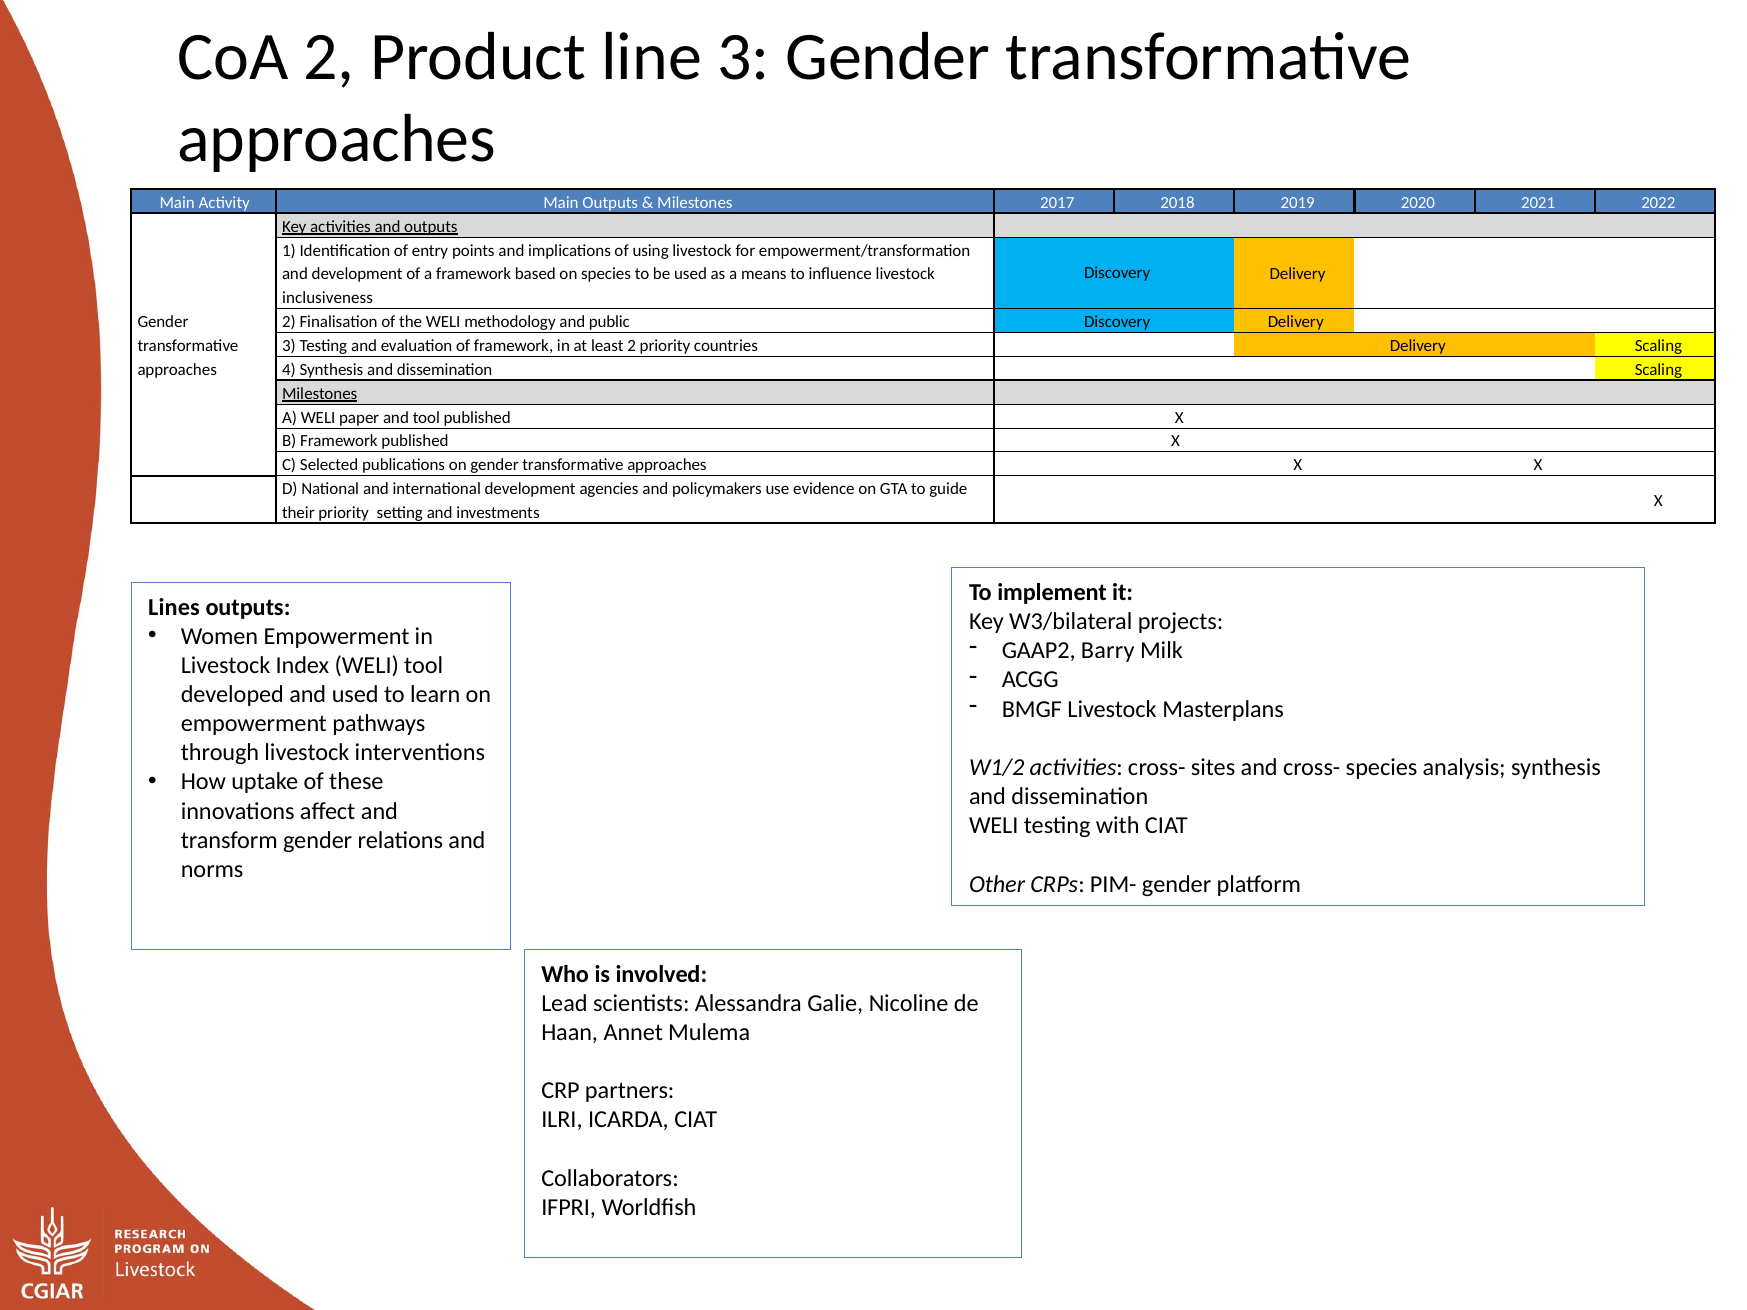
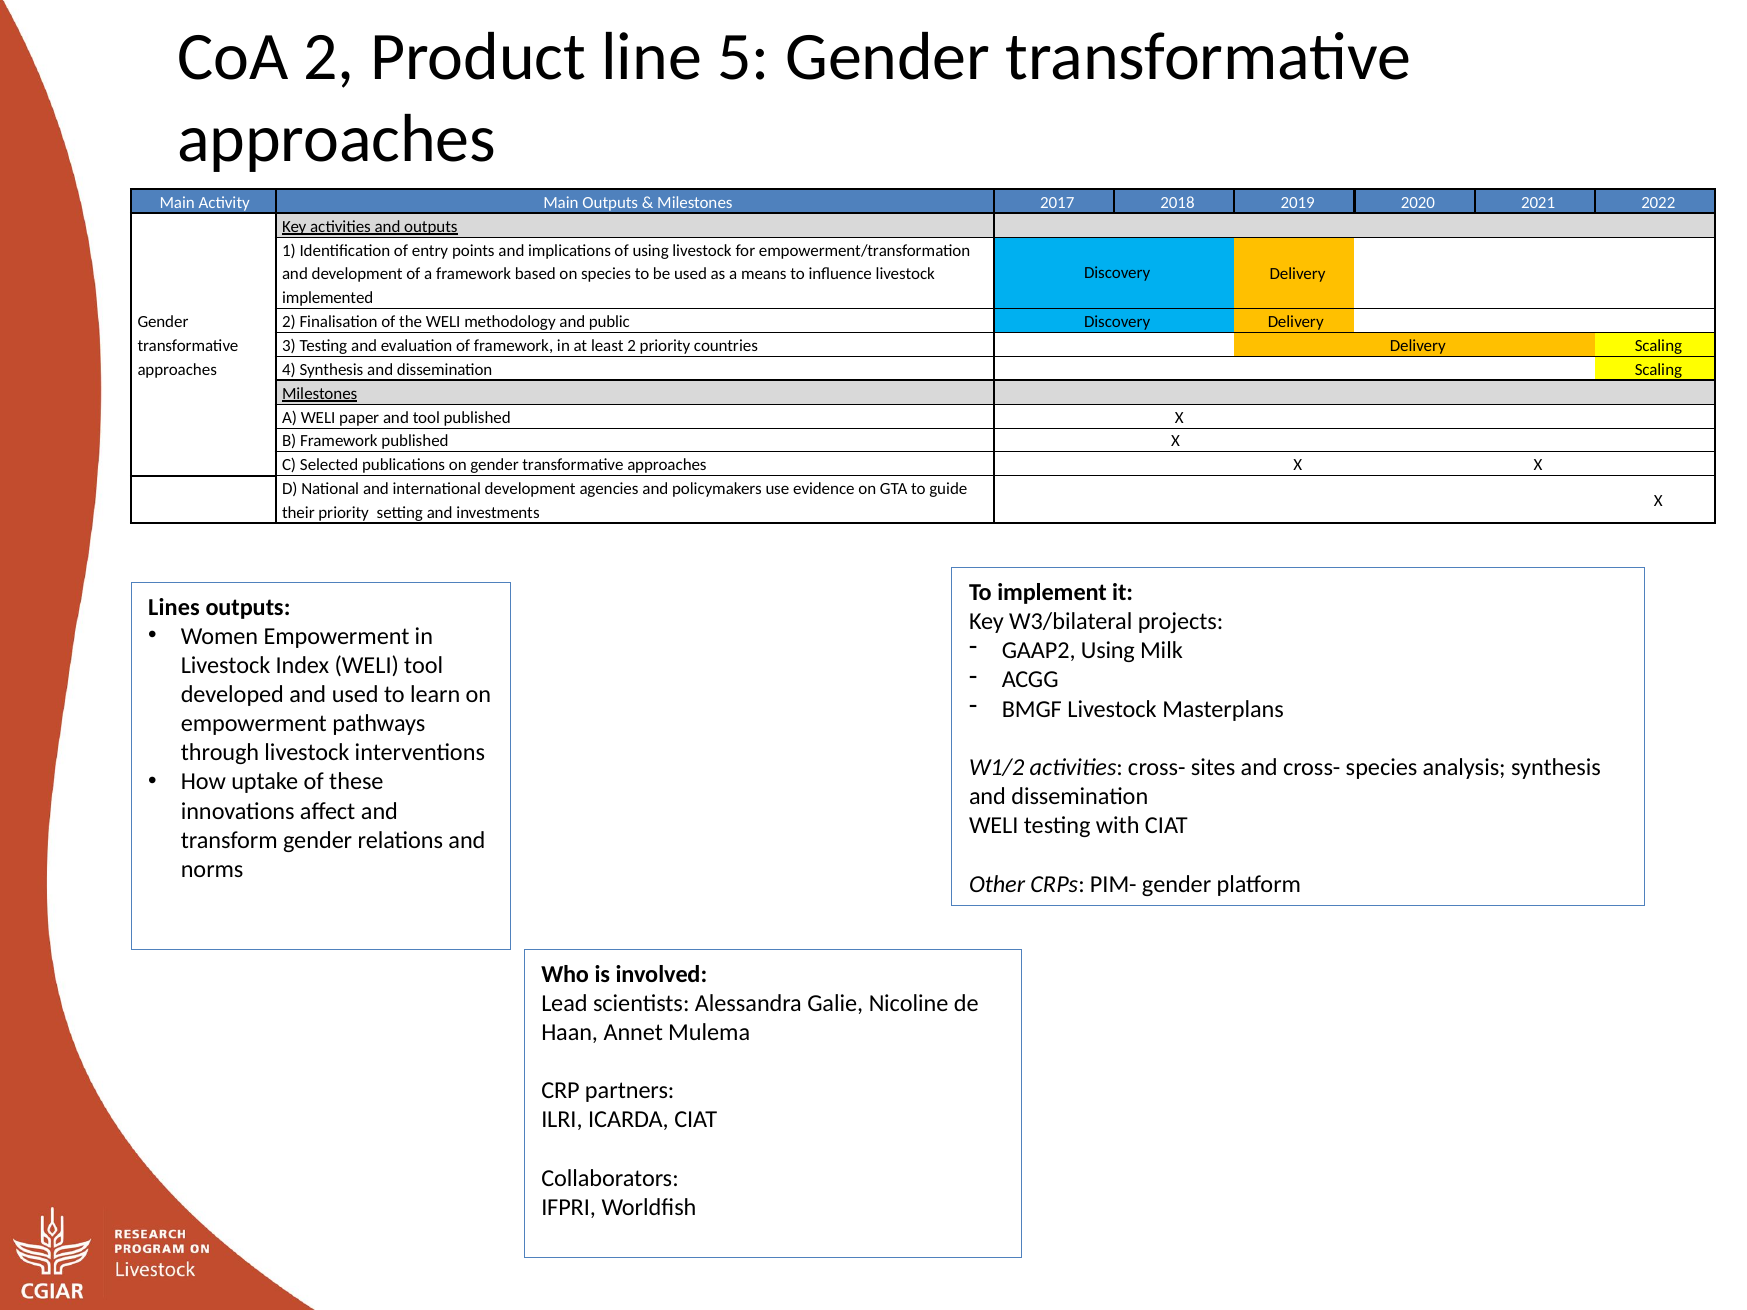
line 3: 3 -> 5 (743, 57)
inclusiveness: inclusiveness -> implemented (328, 298)
GAAP2 Barry: Barry -> Using (1108, 651)
